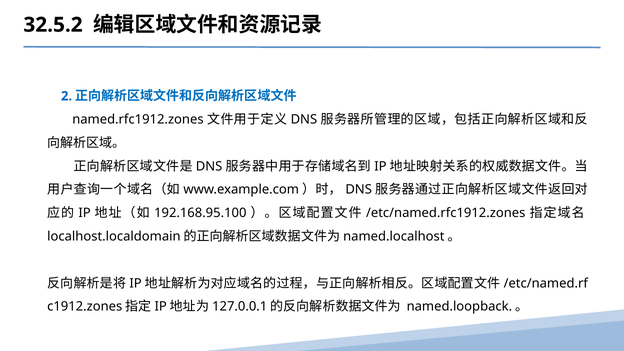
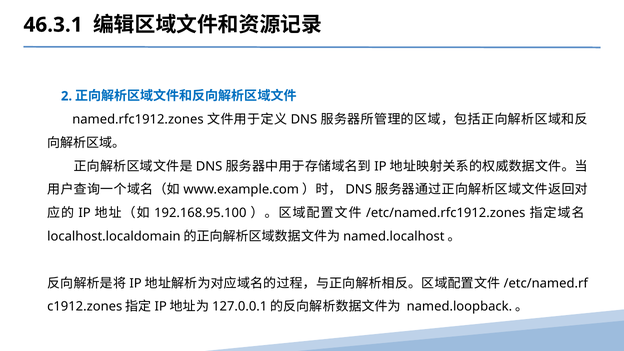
32.5.2: 32.5.2 -> 46.3.1 (53, 25)
